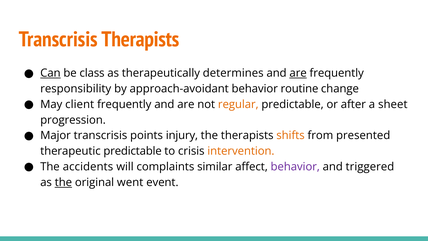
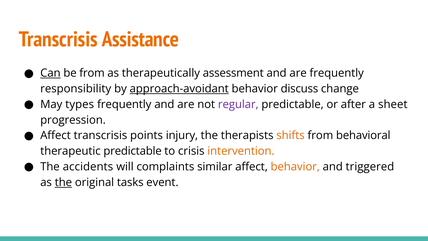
Transcrisis Therapists: Therapists -> Assistance (140, 39)
be class: class -> from (92, 73)
determines: determines -> assessment (233, 73)
are underline: present -> none (298, 73)
approach-avoidant underline: none -> present (179, 89)
routine: routine -> discuss (299, 89)
client: client -> types (80, 104)
regular colour: orange -> purple (238, 104)
Major: Major -> Affect (56, 135)
presented: presented -> behavioral (363, 135)
behavior colour: purple -> orange (295, 167)
went: went -> tasks (130, 182)
